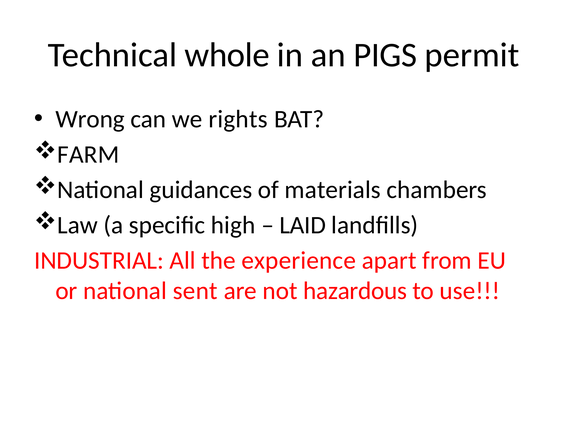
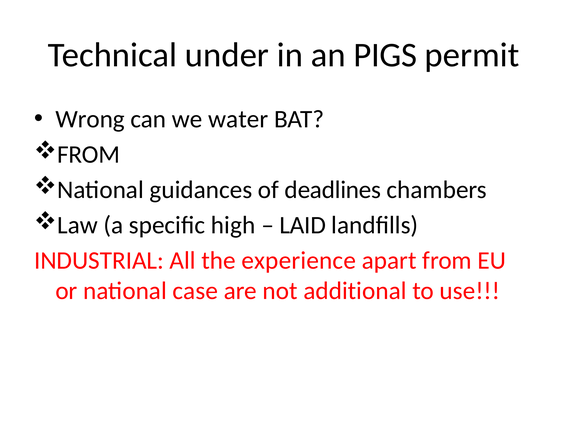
whole: whole -> under (227, 55)
rights: rights -> water (238, 119)
FARM: FARM -> FROM (89, 155)
materials: materials -> deadlines (333, 190)
sent: sent -> case (195, 291)
hazardous: hazardous -> additional (355, 291)
